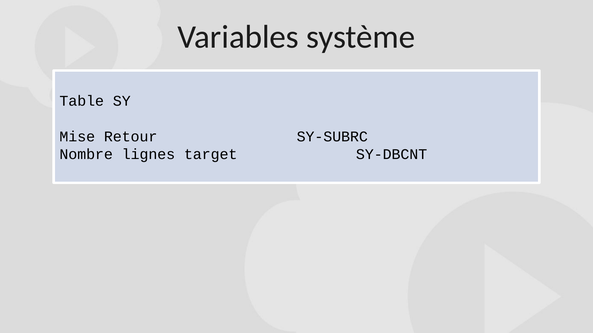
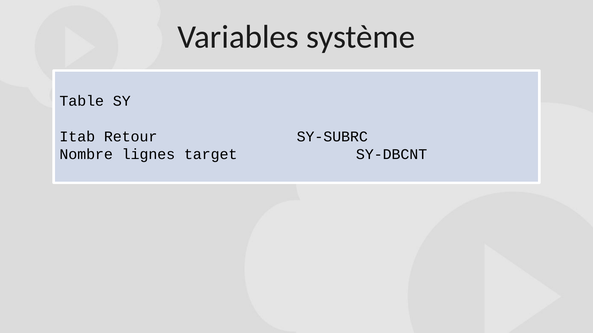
Mise: Mise -> Itab (77, 137)
